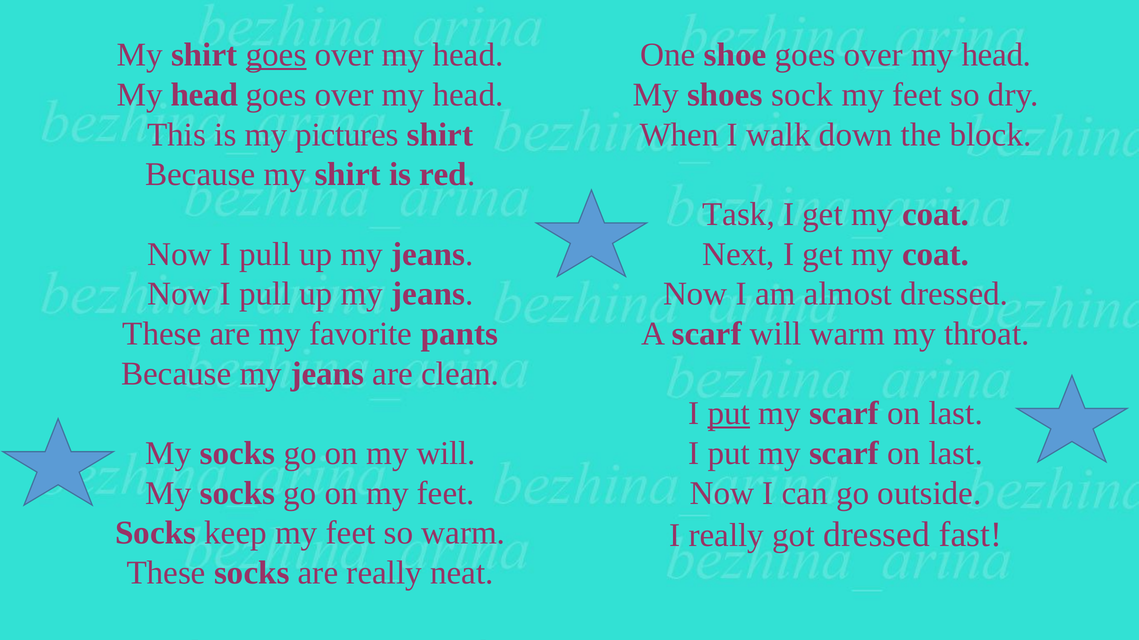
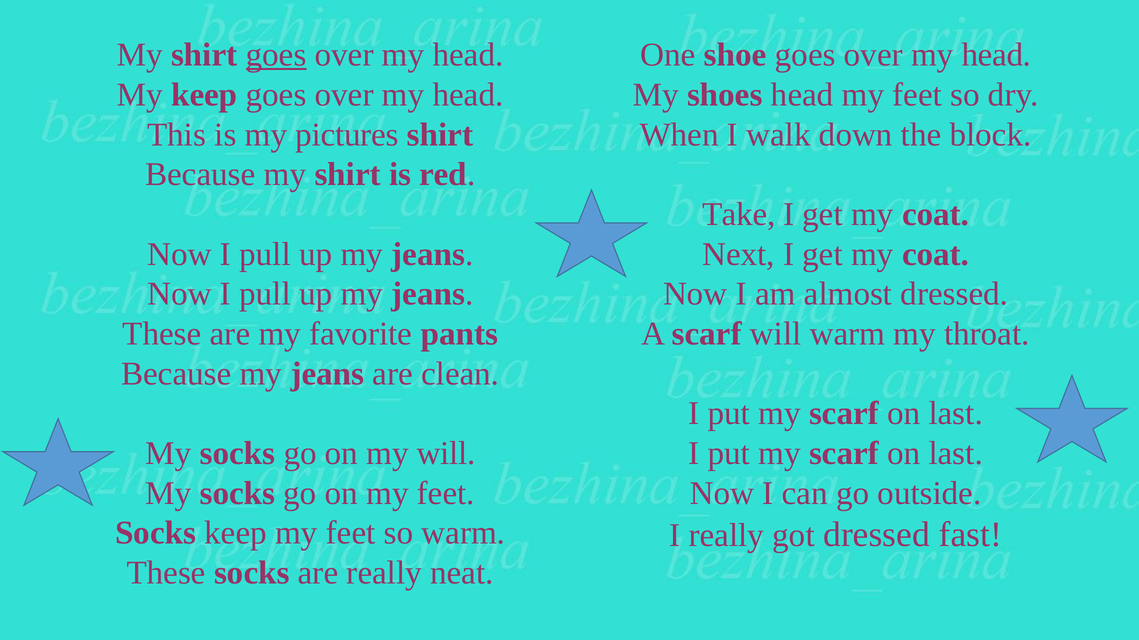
head: head -> keep (204, 95)
shoes sock: sock -> head (802, 95)
Task: Task -> Take (739, 214)
put underline: present -> none (729, 414)
